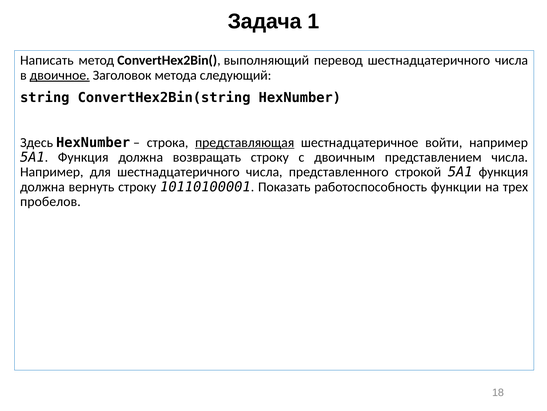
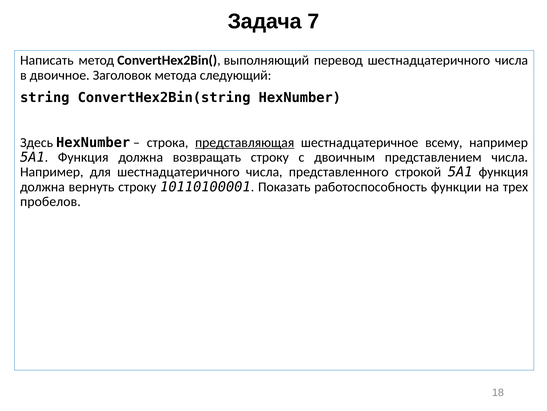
1: 1 -> 7 (313, 22)
двоичное underline: present -> none (60, 75)
войти: войти -> всему (444, 142)
